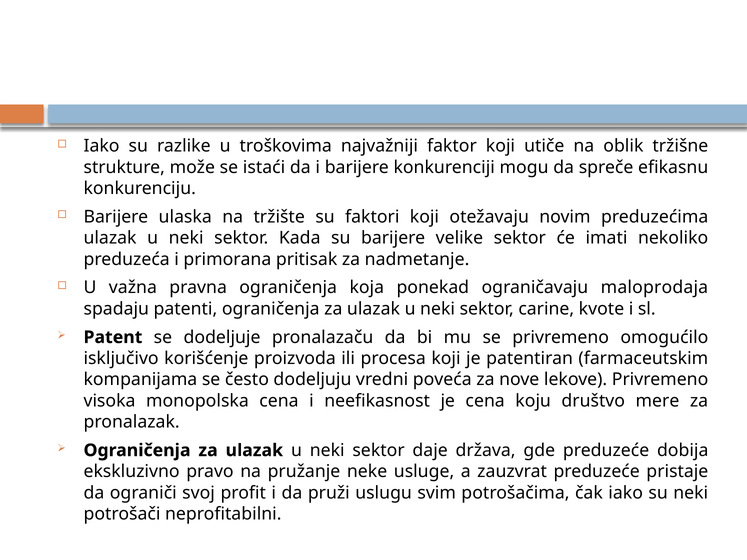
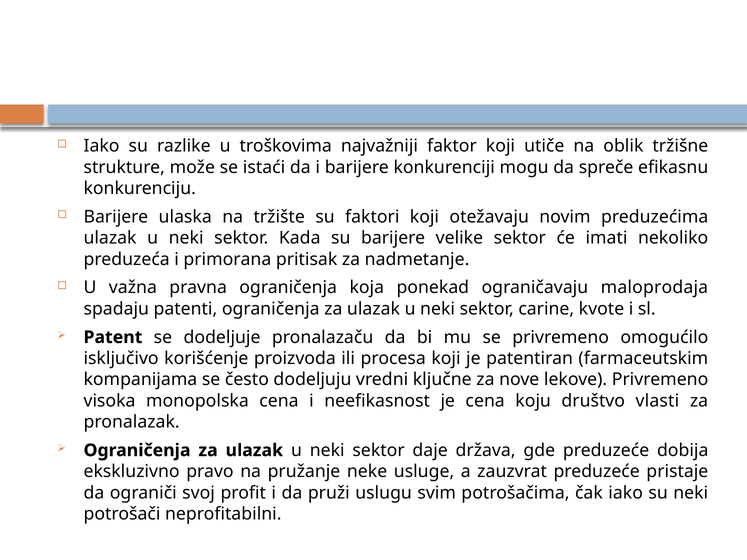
poveća: poveća -> ključne (442, 380)
mere: mere -> vlasti (657, 401)
